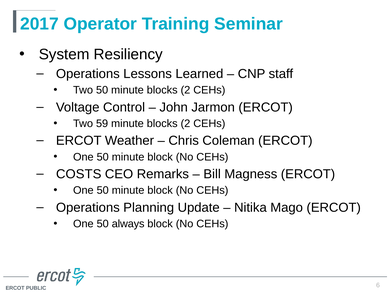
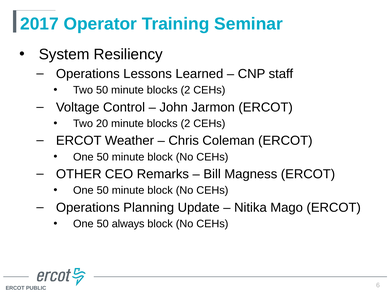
59: 59 -> 20 (102, 124)
COSTS: COSTS -> OTHER (79, 174)
